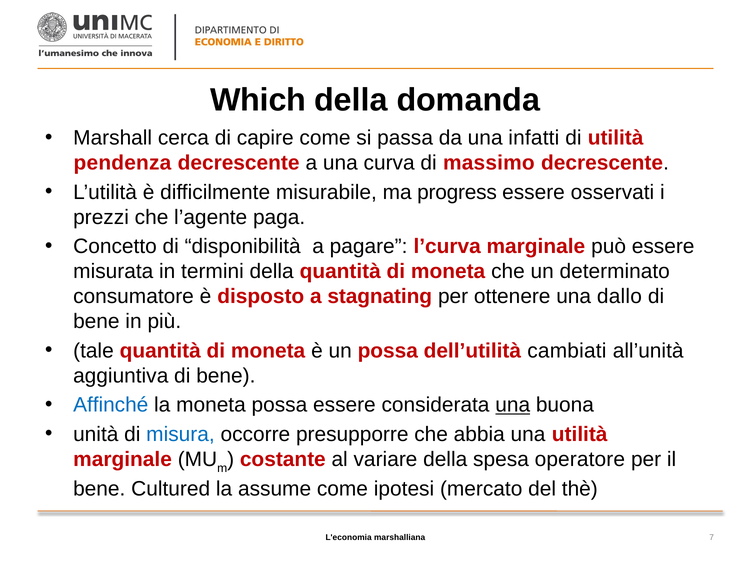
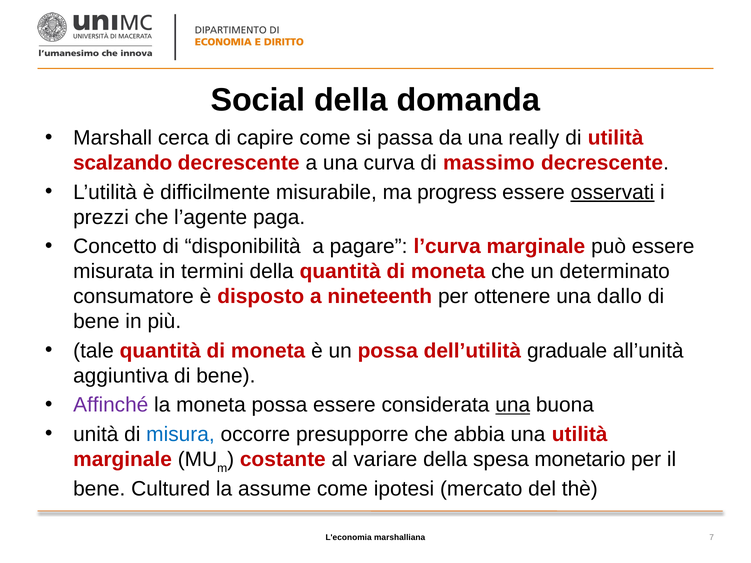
Which: Which -> Social (258, 100)
infatti: infatti -> really (534, 138)
pendenza: pendenza -> scalzando (123, 163)
osservati underline: none -> present (612, 192)
stagnating: stagnating -> nineteenth (380, 297)
cambiati: cambiati -> graduale (567, 351)
Affinché colour: blue -> purple (111, 405)
operatore: operatore -> monetario (580, 459)
